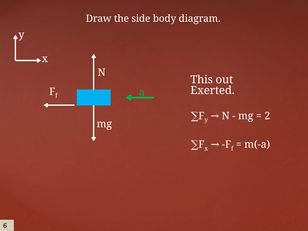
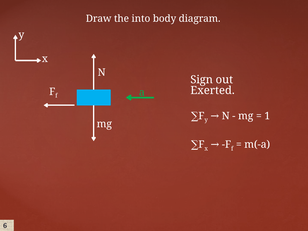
side: side -> into (141, 19)
This: This -> Sign (202, 80)
2: 2 -> 1 (267, 116)
